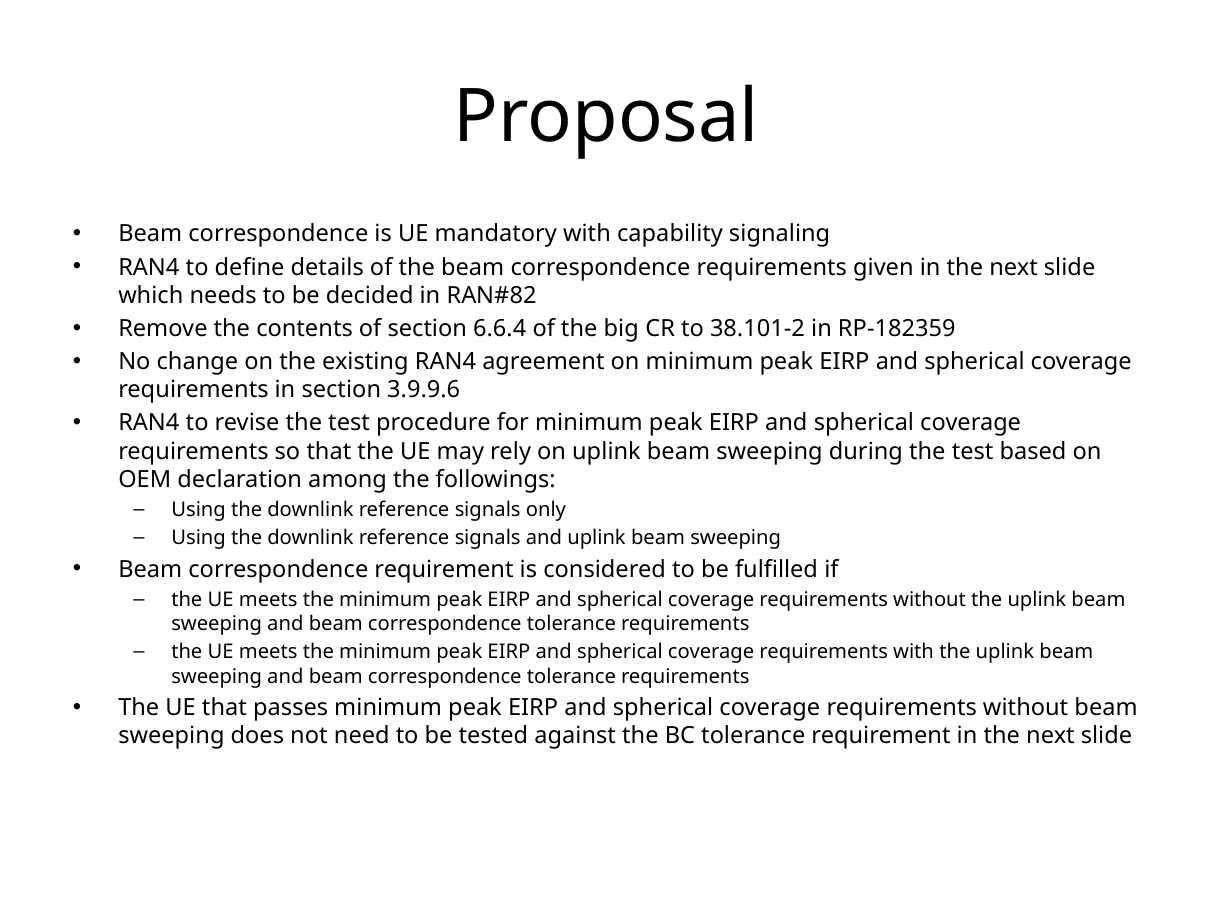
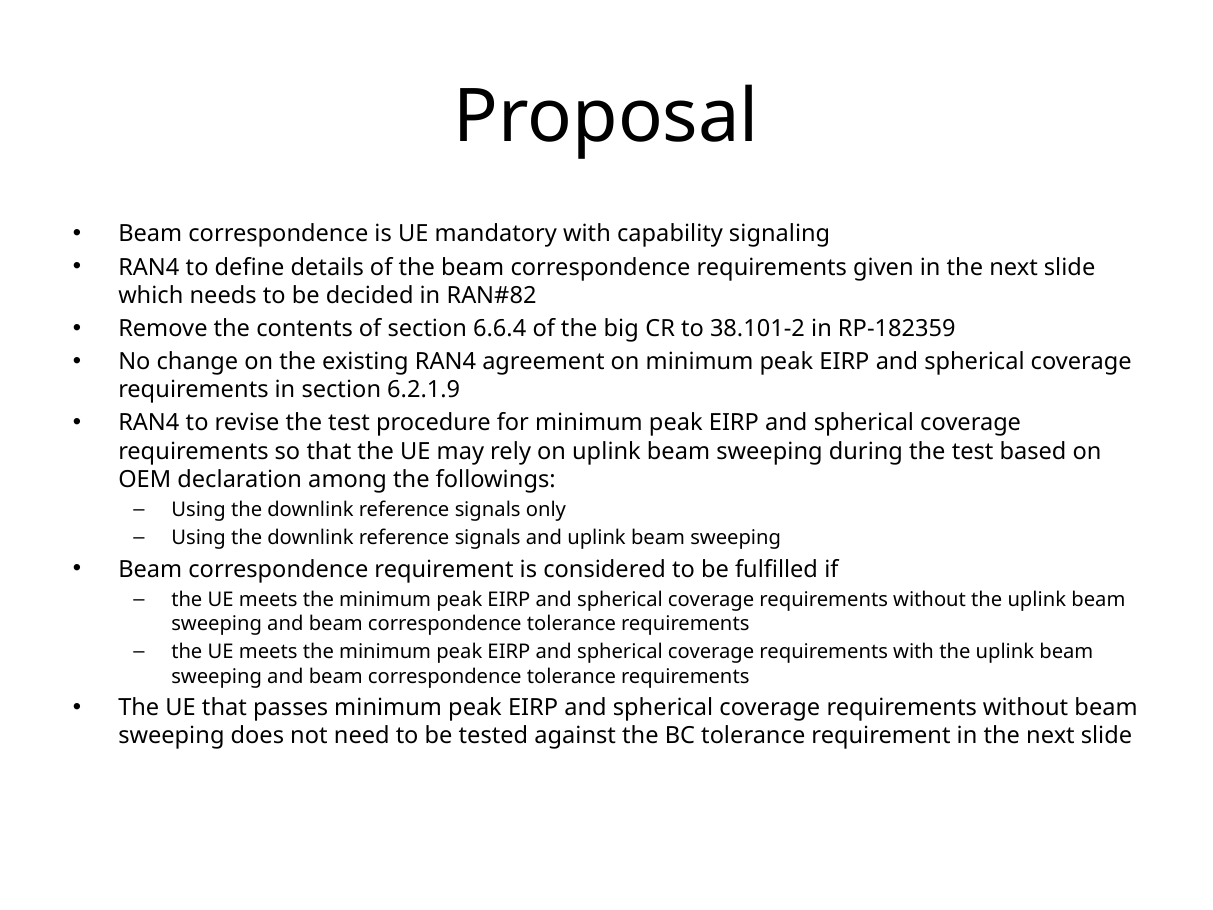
3.9.9.6: 3.9.9.6 -> 6.2.1.9 (424, 390)
